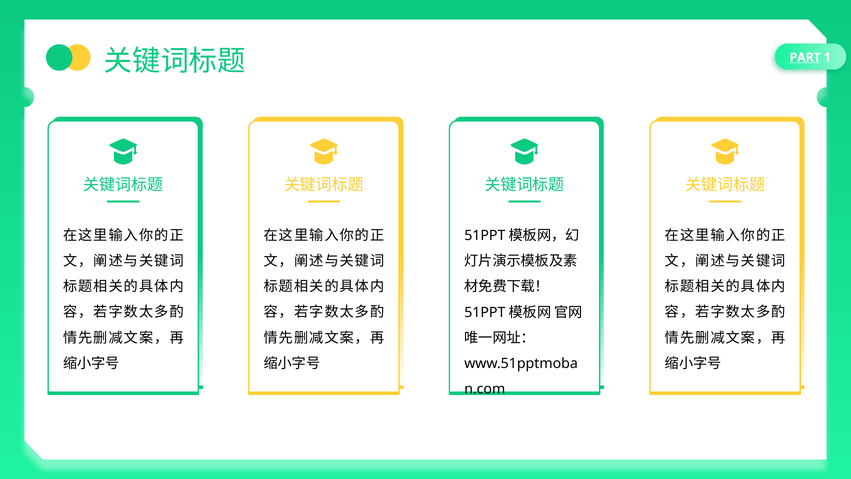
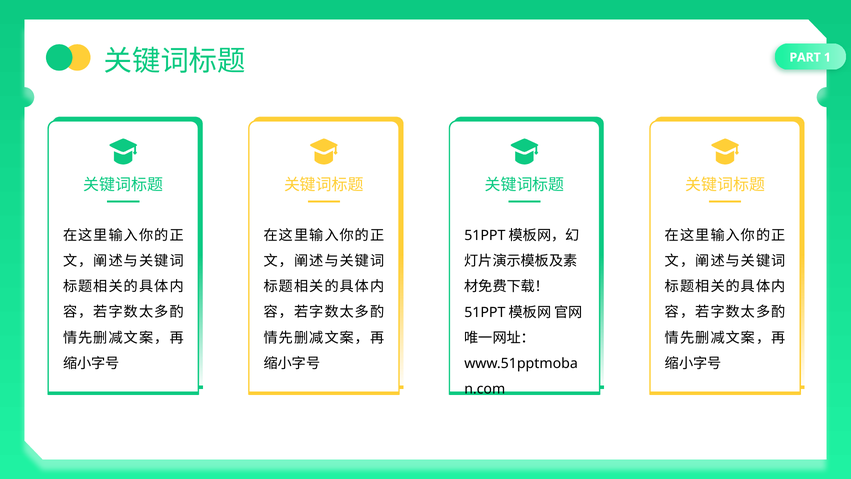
PART underline: present -> none (805, 57)
